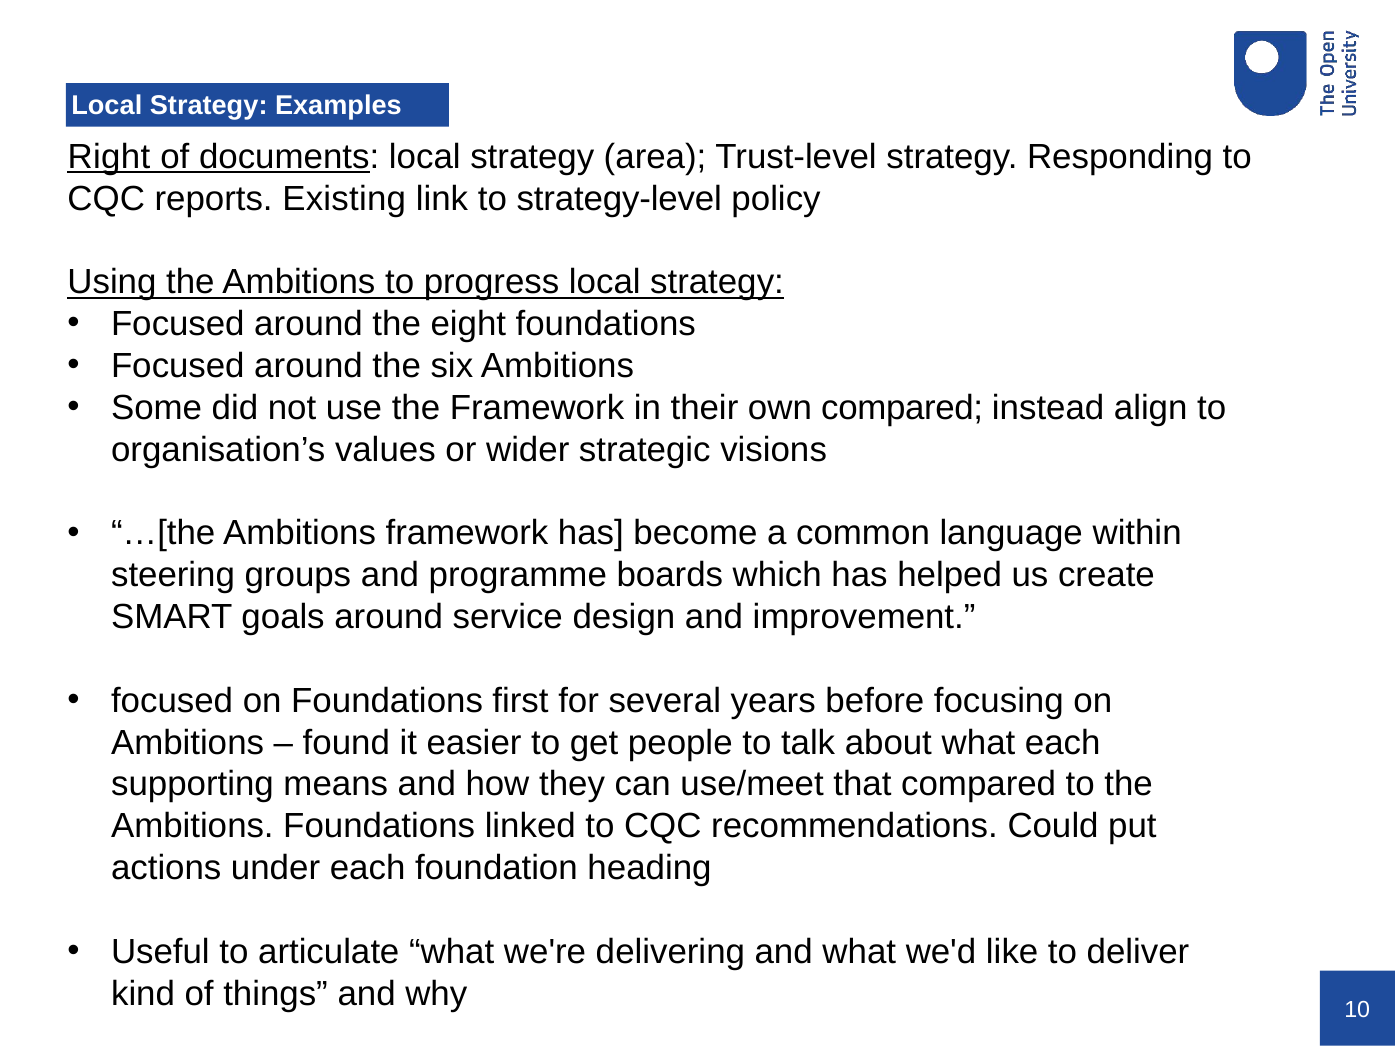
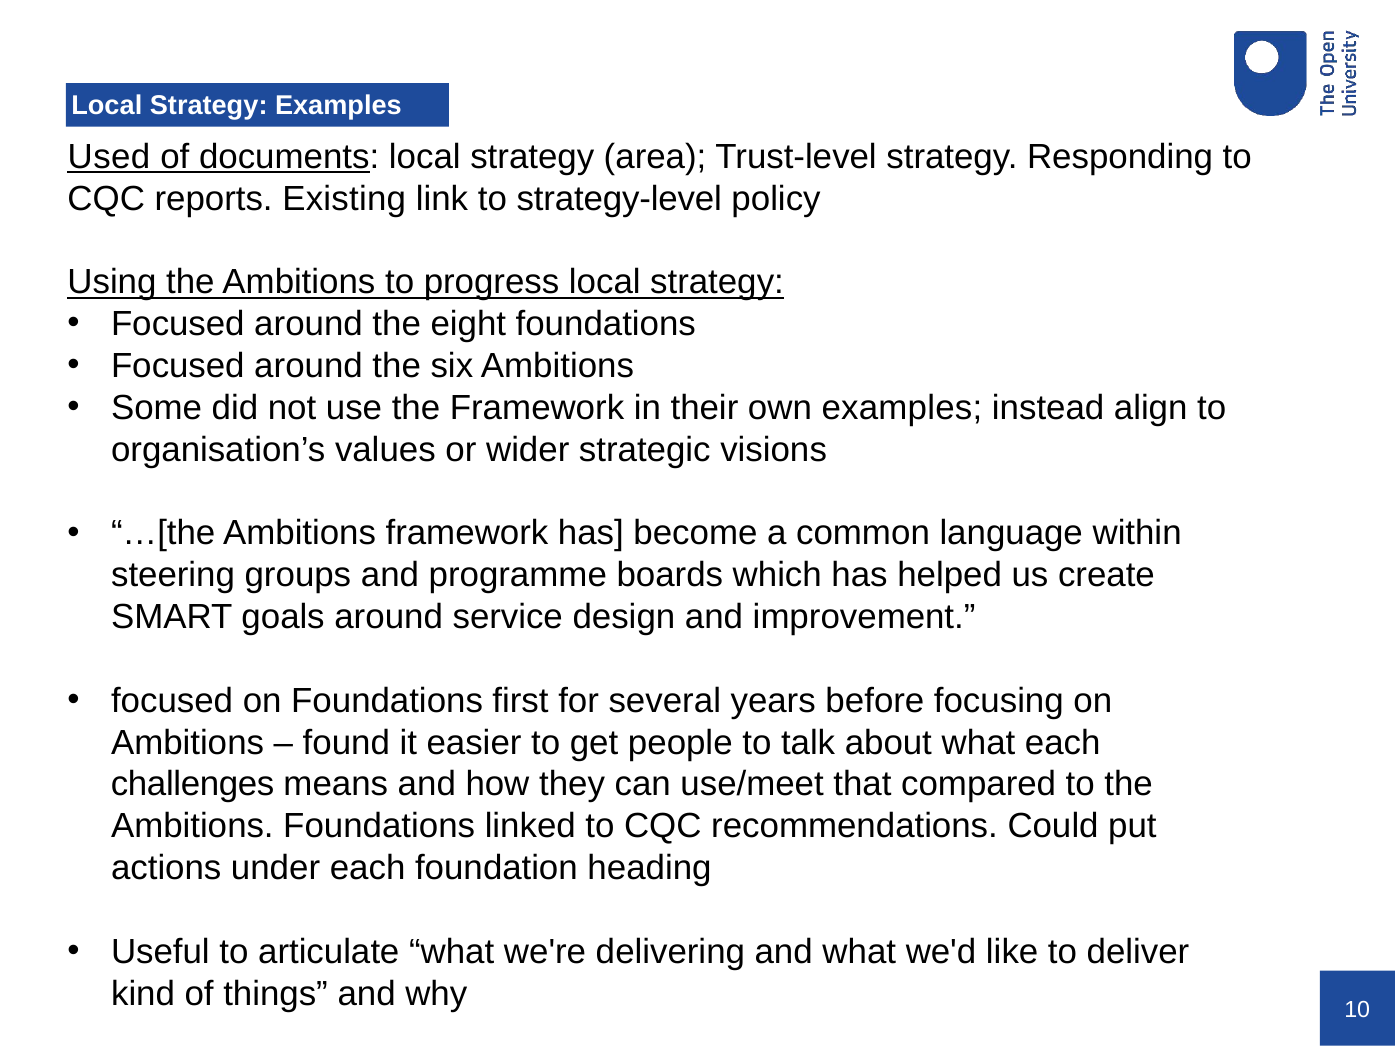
Right: Right -> Used (109, 157)
own compared: compared -> examples (902, 408)
supporting: supporting -> challenges (193, 785)
